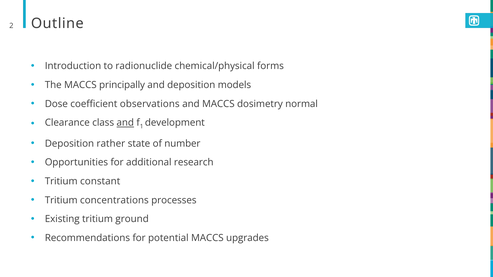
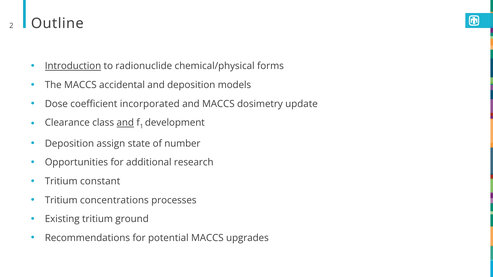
Introduction underline: none -> present (73, 66)
principally: principally -> accidental (122, 85)
observations: observations -> incorporated (150, 104)
normal: normal -> update (302, 104)
rather: rather -> assign (111, 144)
